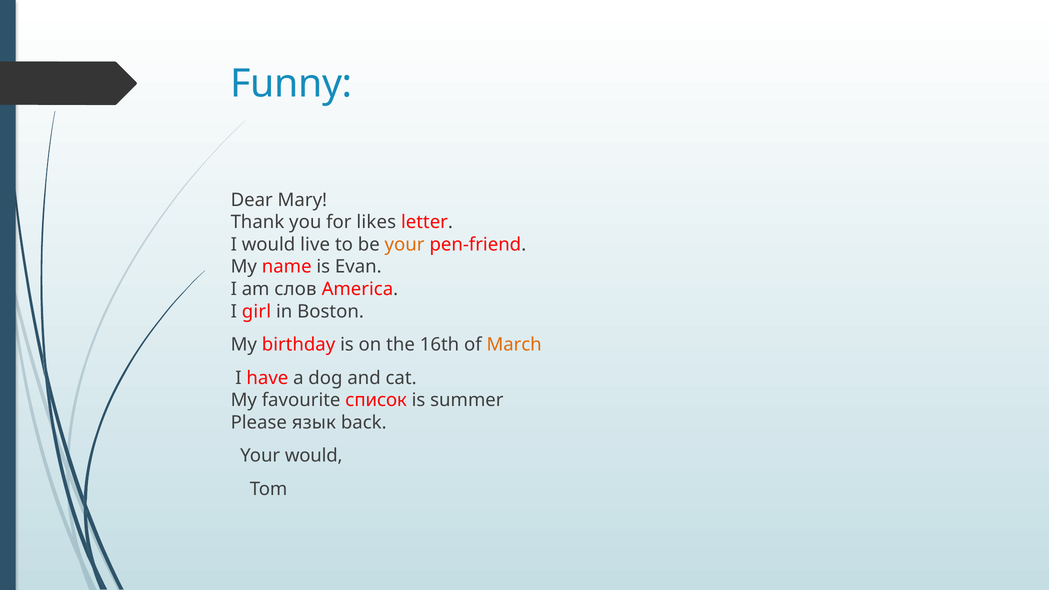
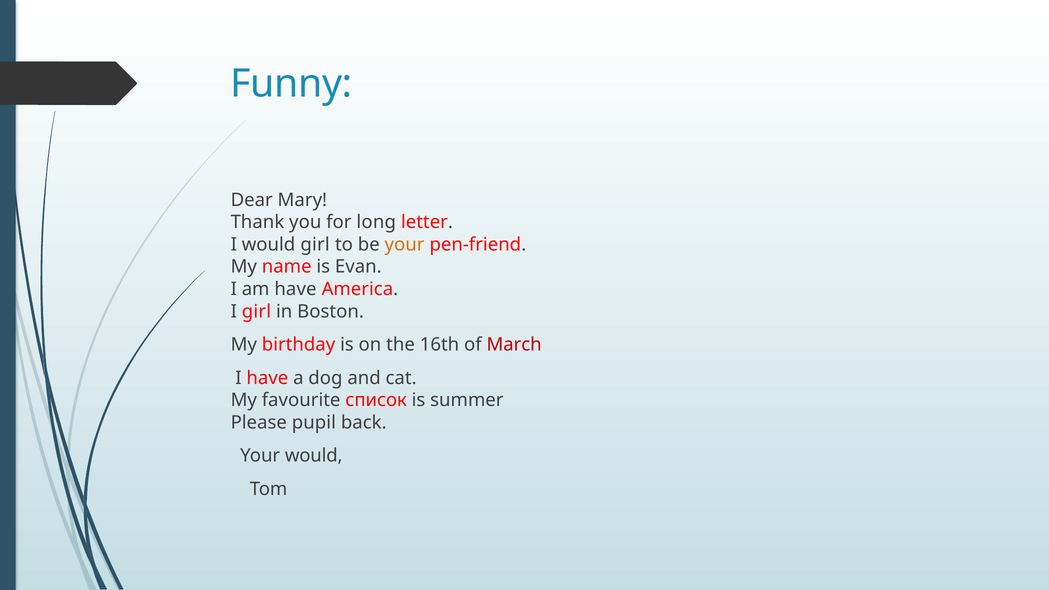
likes: likes -> long (376, 222)
would live: live -> girl (315, 245)
am слов: слов -> have (295, 289)
March colour: orange -> red (514, 345)
язык: язык -> pupil (314, 423)
